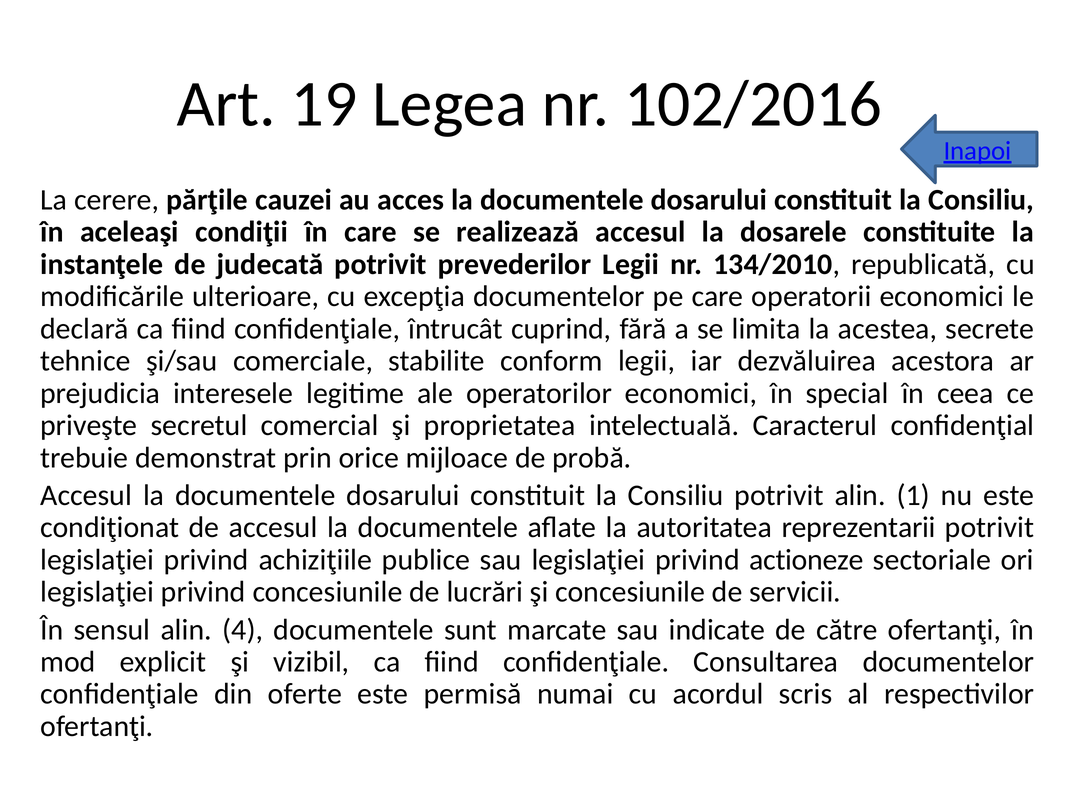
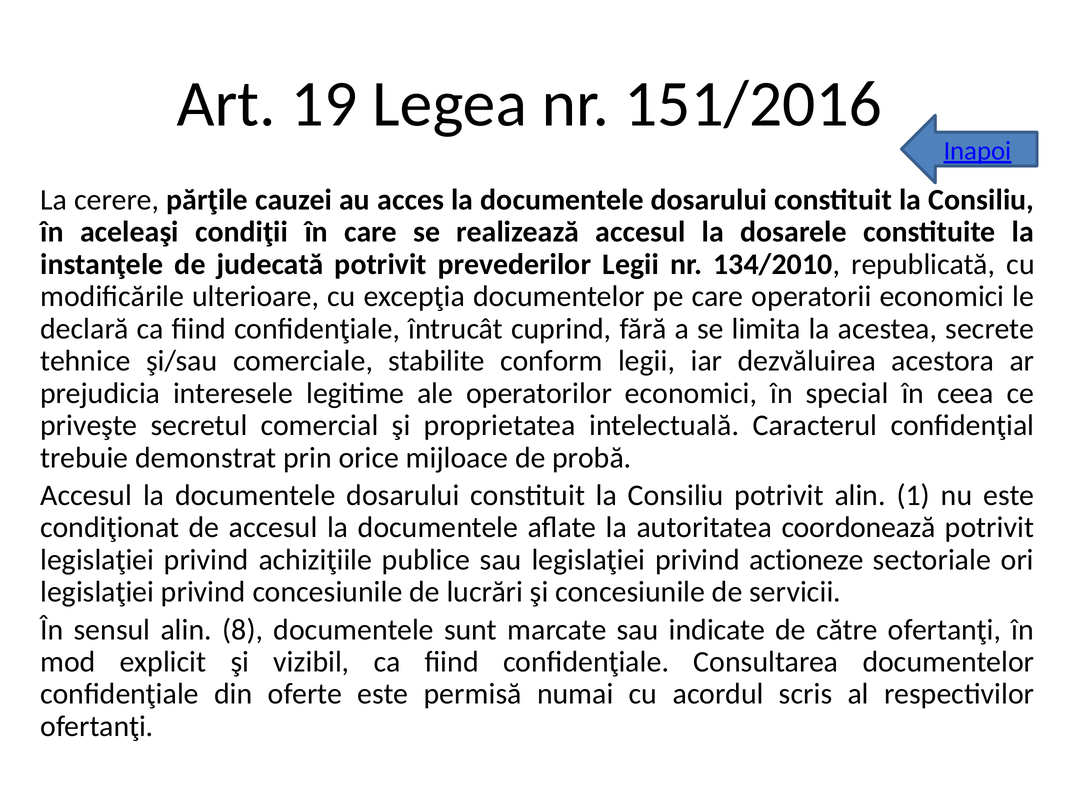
102/2016: 102/2016 -> 151/2016 (753, 104)
reprezentarii: reprezentarii -> coordonează (859, 528)
4: 4 -> 8 (243, 630)
